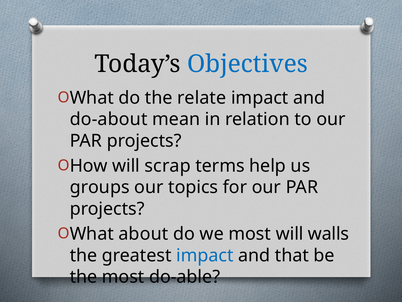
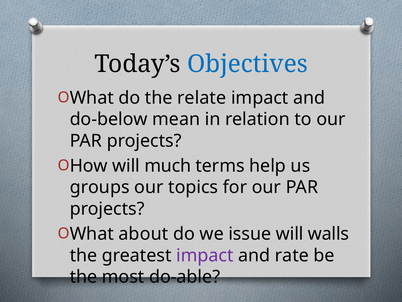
do-about: do-about -> do-below (109, 119)
scrap: scrap -> much (168, 166)
we most: most -> issue (250, 234)
impact colour: blue -> purple (205, 255)
that: that -> rate (292, 255)
